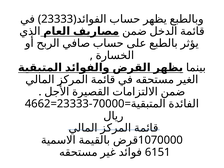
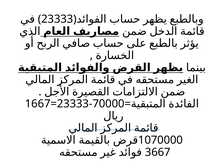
4662: 4662 -> 1667 (38, 104)
6151: 6151 -> 3667 (158, 152)
